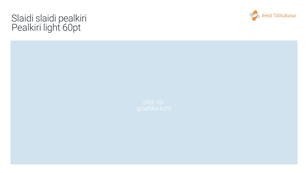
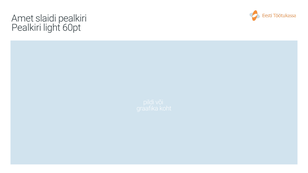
Slaidi: Slaidi -> Amet (23, 18)
